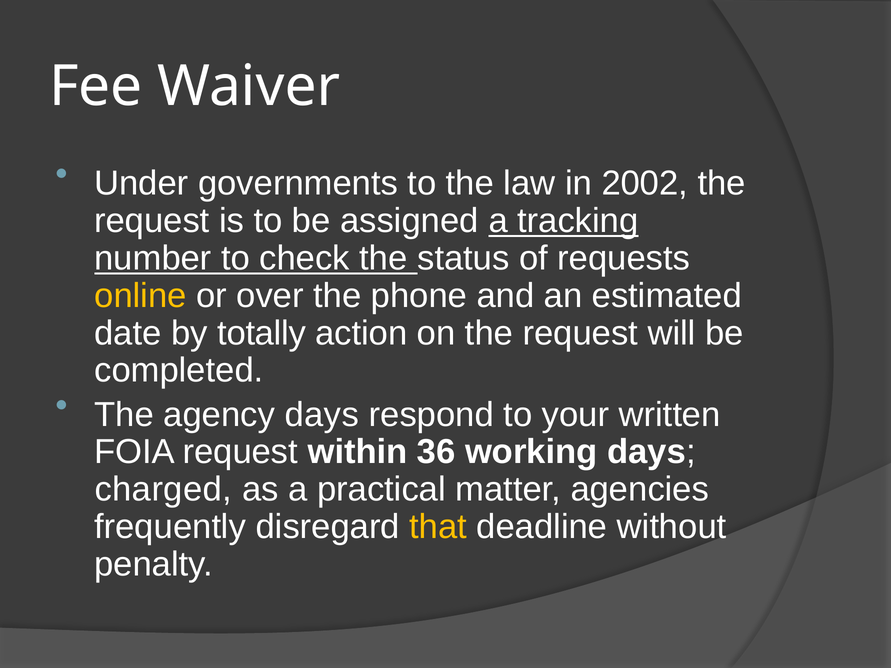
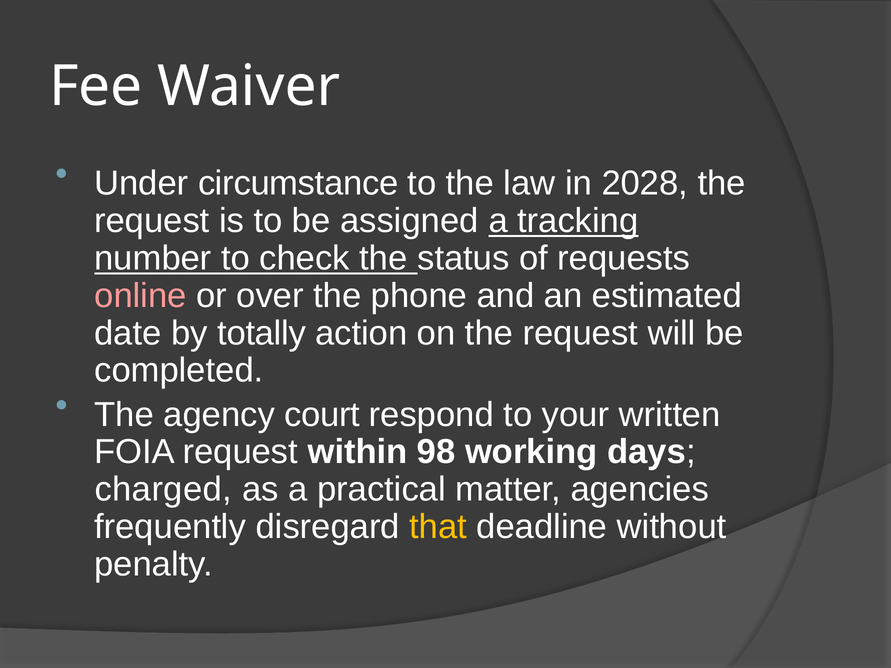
governments: governments -> circumstance (298, 184)
2002: 2002 -> 2028 (645, 184)
online colour: yellow -> pink (140, 296)
agency days: days -> court (322, 415)
36: 36 -> 98 (436, 452)
